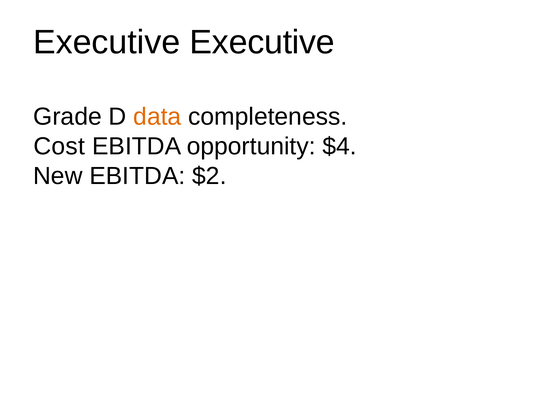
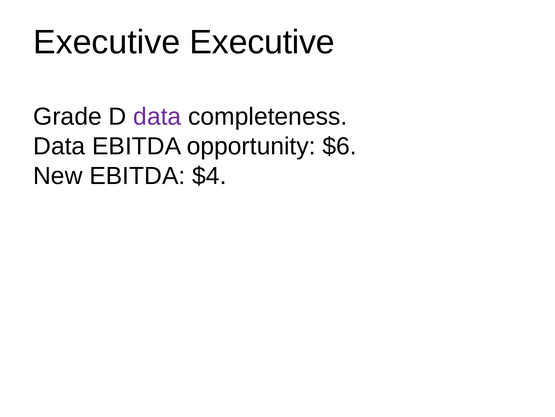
data colour: orange -> purple (157, 116)
Cost: Cost -> Data (59, 146)
$4: $4 -> $6 (340, 146)
$2: $2 -> $4 (209, 176)
